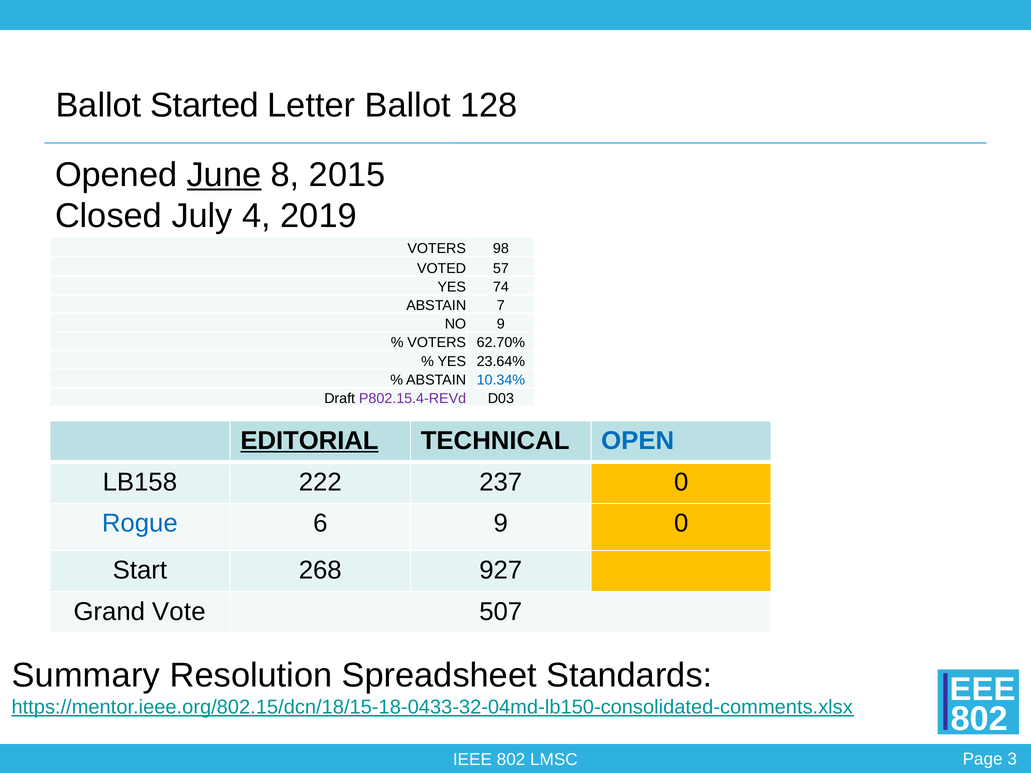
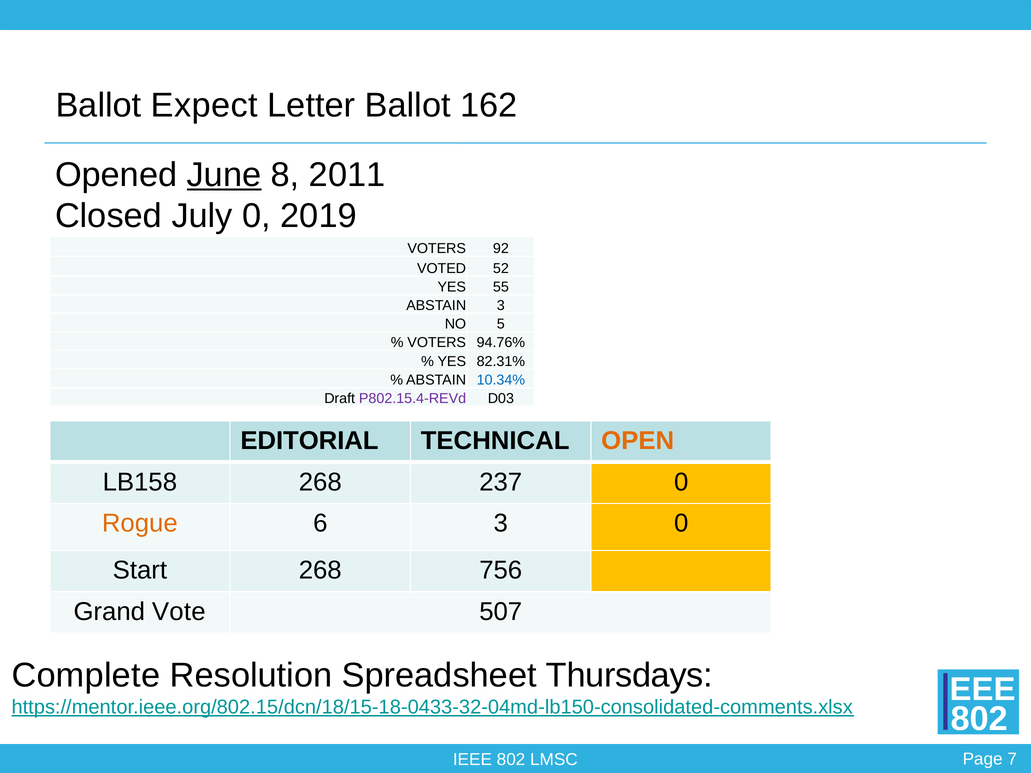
Started: Started -> Expect (204, 105)
128: 128 -> 162 (489, 105)
2015: 2015 -> 2011 (347, 175)
July 4: 4 -> 0 (256, 216)
98: 98 -> 92 (501, 248)
57: 57 -> 52 (501, 268)
74: 74 -> 55 (501, 287)
ABSTAIN 7: 7 -> 3 (501, 306)
NO 9: 9 -> 5 (501, 324)
62.70%: 62.70% -> 94.76% (501, 343)
23.64%: 23.64% -> 82.31% (501, 361)
EDITORIAL underline: present -> none (309, 441)
OPEN colour: blue -> orange (638, 441)
LB158 222: 222 -> 268 (320, 482)
Rogue colour: blue -> orange (140, 524)
6 9: 9 -> 3 (501, 524)
927: 927 -> 756 (501, 571)
Summary: Summary -> Complete (86, 675)
Standards: Standards -> Thursdays (629, 675)
3: 3 -> 7 (1012, 760)
